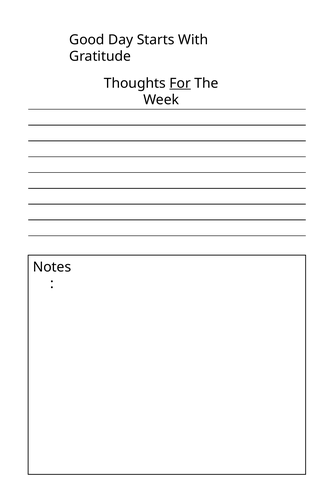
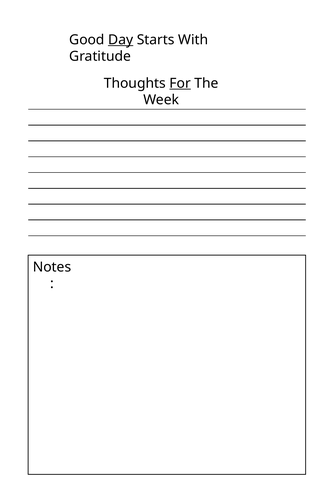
Day underline: none -> present (121, 40)
